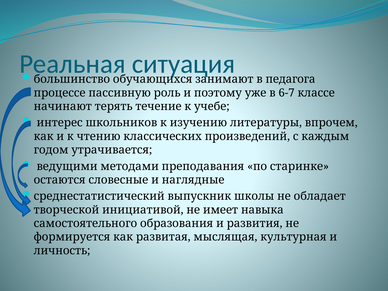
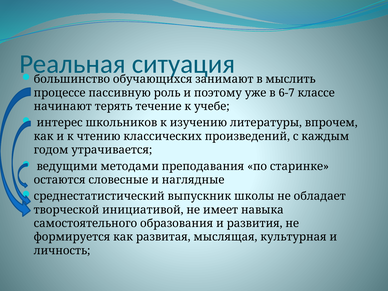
педагога: педагога -> мыслить (290, 79)
